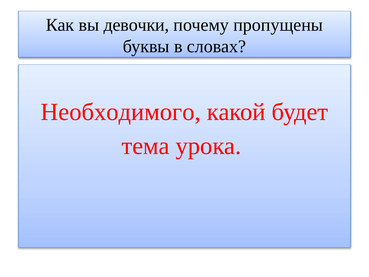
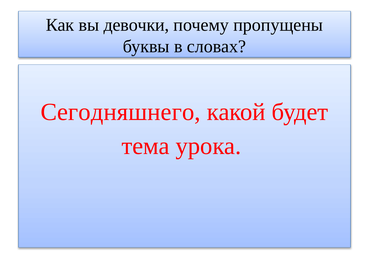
Необходимого: Необходимого -> Сегодняшнего (121, 112)
